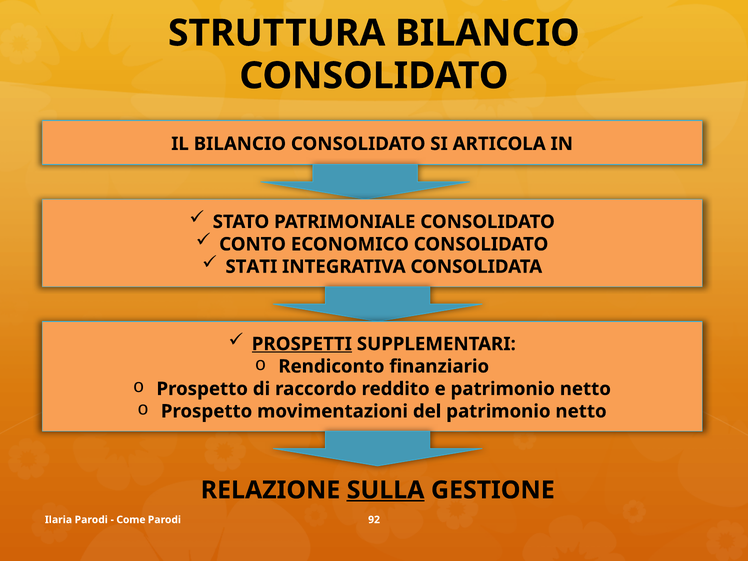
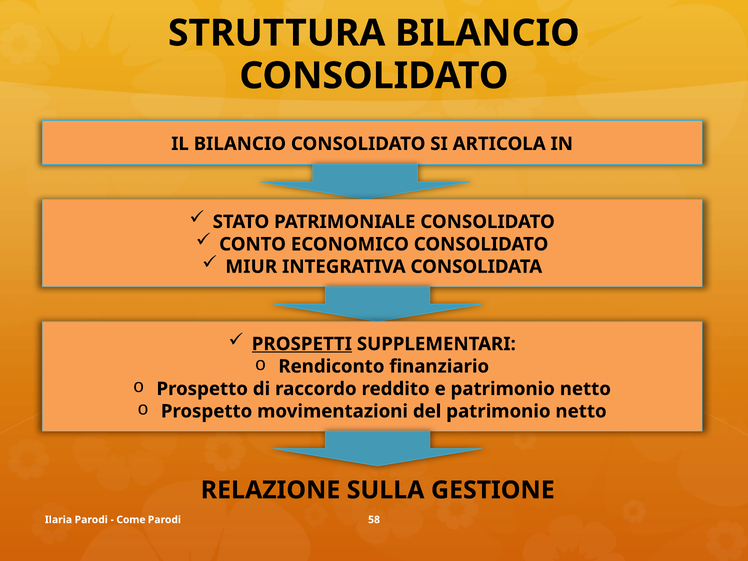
STATI: STATI -> MIUR (251, 267)
SULLA underline: present -> none (386, 490)
92: 92 -> 58 (374, 520)
